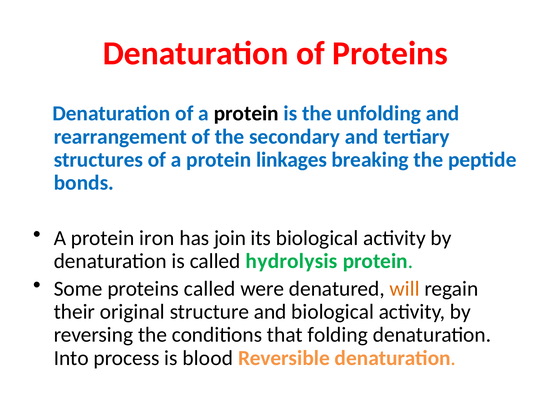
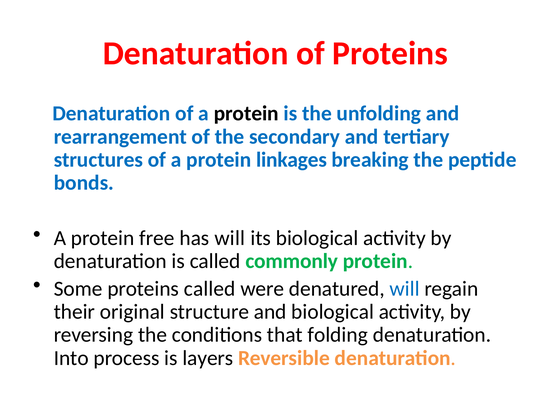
iron: iron -> free (157, 238)
has join: join -> will (230, 238)
hydrolysis: hydrolysis -> commonly (292, 261)
will colour: orange -> blue (405, 289)
blood: blood -> layers (208, 358)
